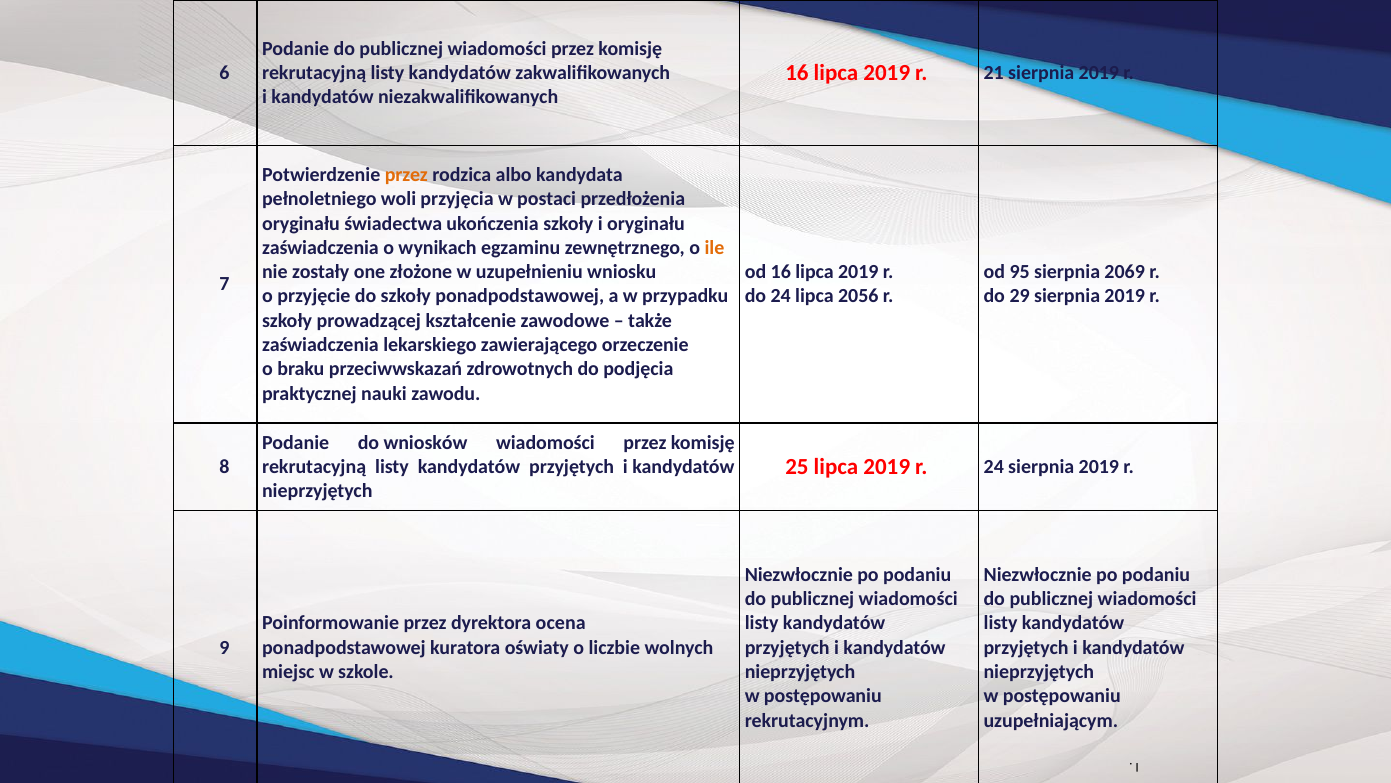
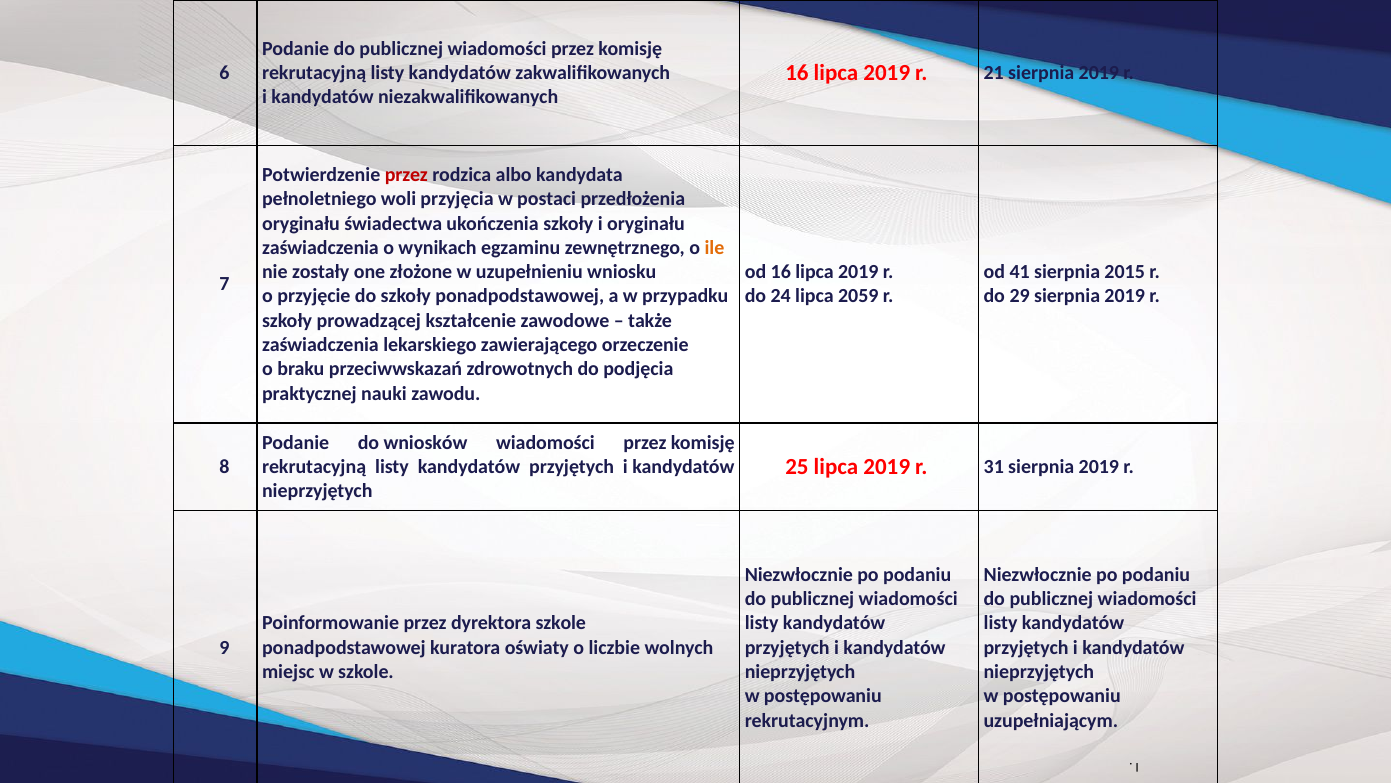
przez colour: orange -> red (406, 175)
95: 95 -> 41 (1020, 272)
2069: 2069 -> 2015 (1125, 272)
2056: 2056 -> 2059 (858, 296)
r 24: 24 -> 31 (994, 467)
dyrektora ocena: ocena -> szkole (561, 623)
